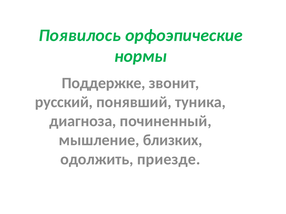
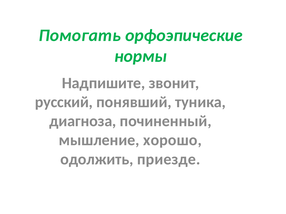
Появилось: Появилось -> Помогать (80, 35)
Поддержке: Поддержке -> Надпишите (104, 83)
близких: близких -> хорошо (172, 140)
